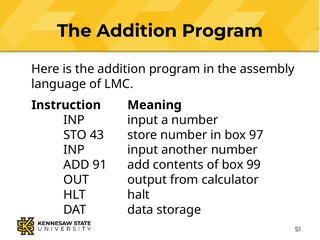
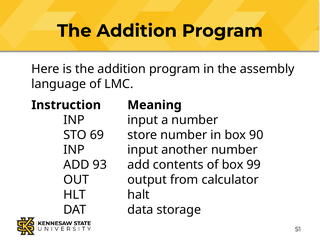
43: 43 -> 69 (97, 135)
97: 97 -> 90 (256, 135)
91: 91 -> 93 (100, 165)
